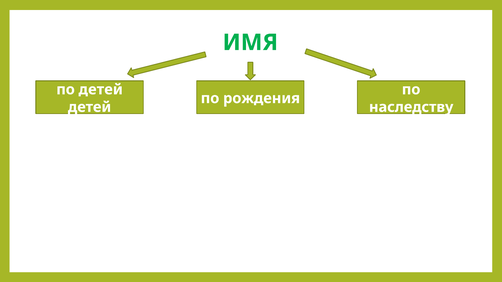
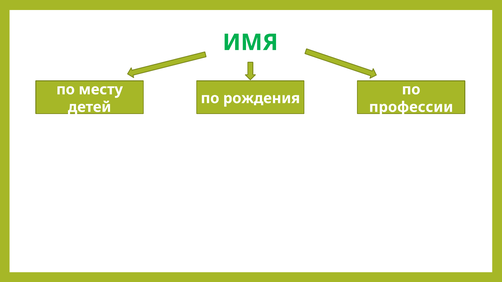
по детей: детей -> месту (101, 90)
наследству: наследству -> профессии (411, 107)
